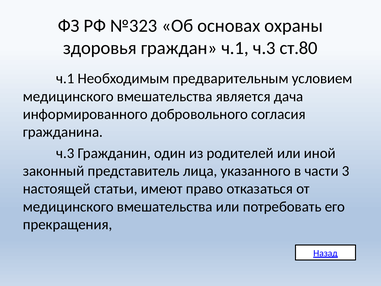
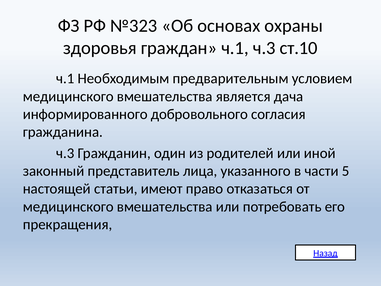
ст.80: ст.80 -> ст.10 (299, 48)
3: 3 -> 5 (346, 171)
